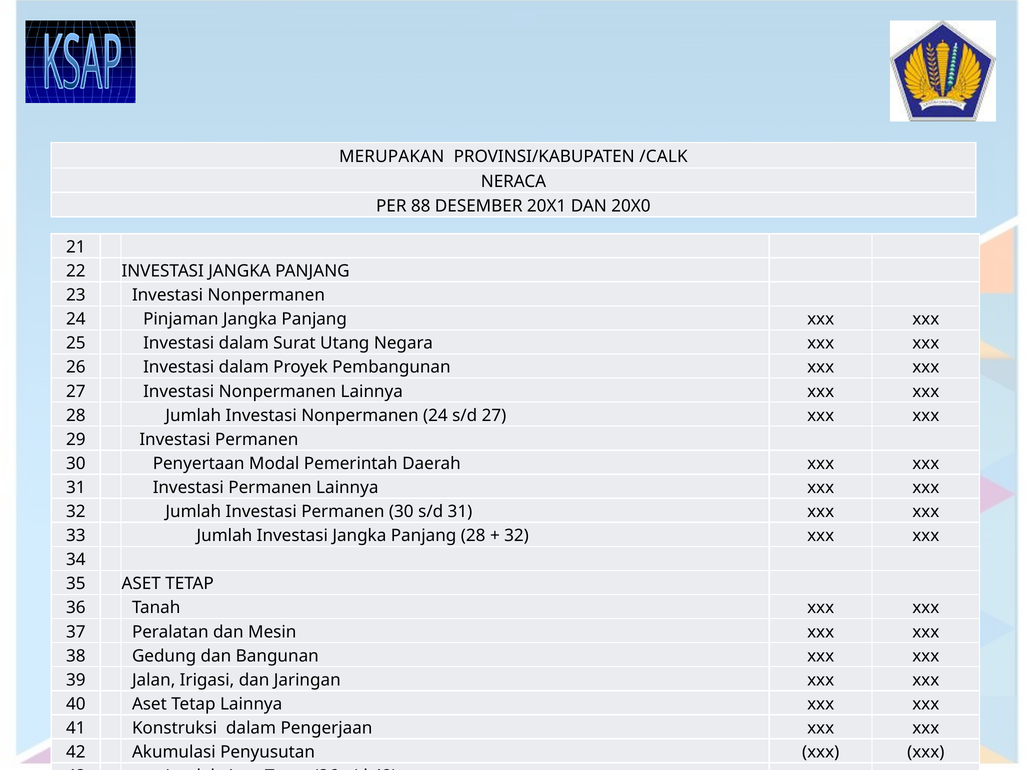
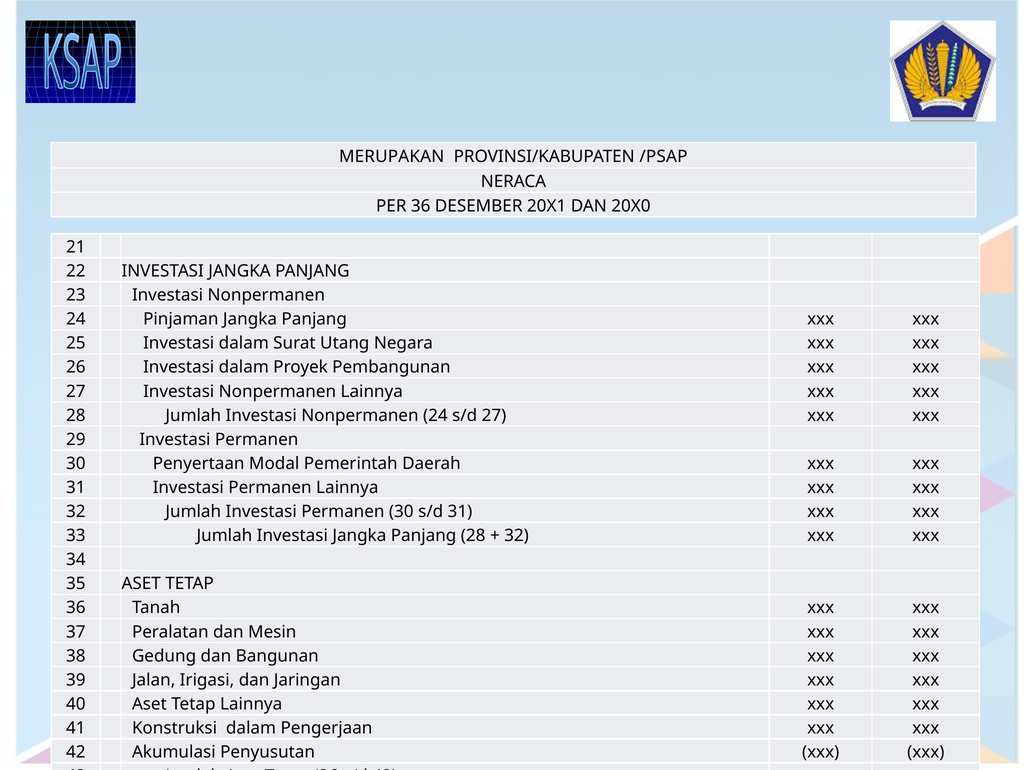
/CALK: /CALK -> /PSAP (663, 157)
PER 88: 88 -> 36 (421, 206)
